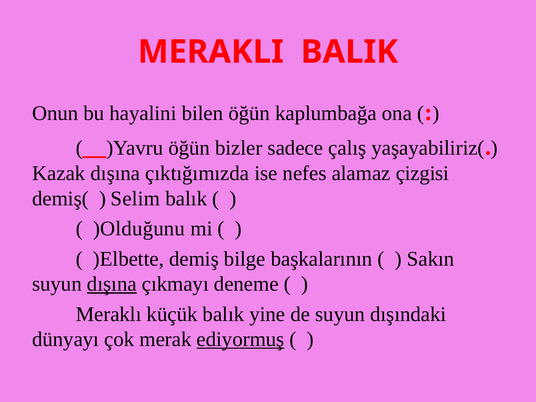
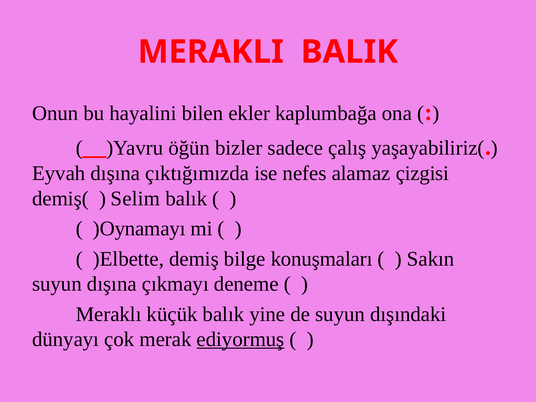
bilen öğün: öğün -> ekler (249, 113)
Kazak: Kazak -> Eyvah (59, 173)
)Olduğunu: )Olduğunu -> )Oynamayı (139, 229)
başkalarının: başkalarının -> konuşmaları (322, 259)
dışına underline: present -> none (112, 284)
